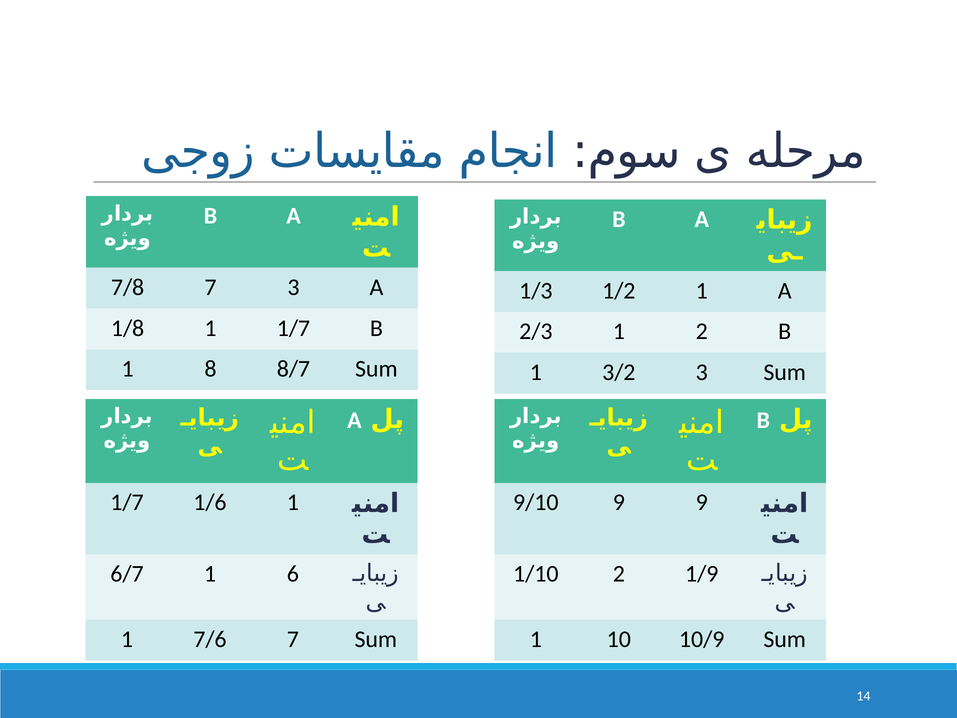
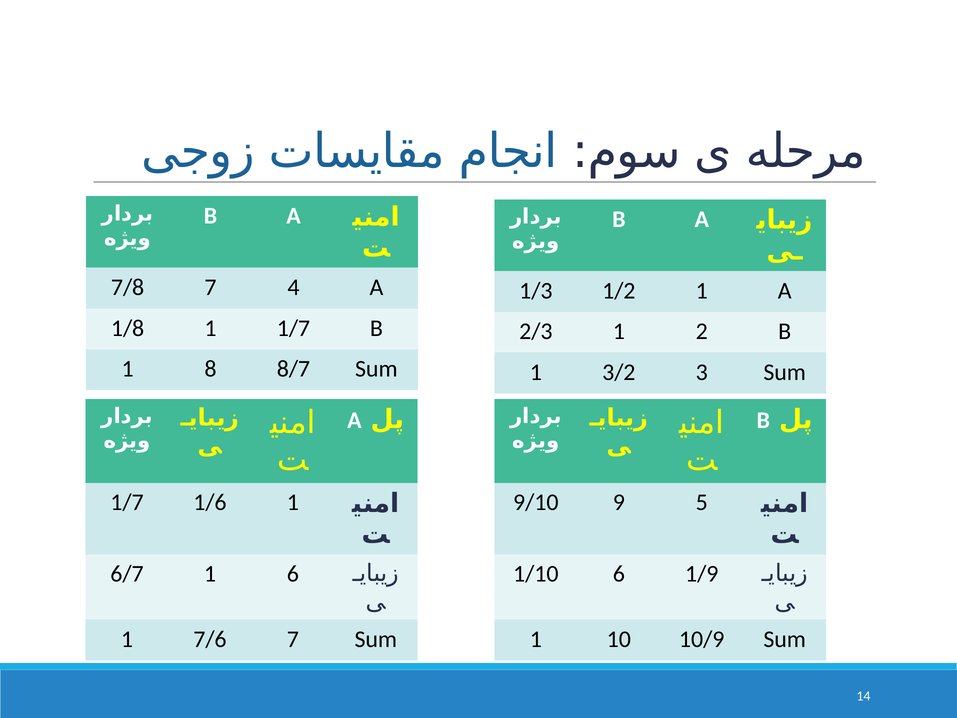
7 3: 3 -> 4 (293, 287)
9 9: 9 -> 5 (702, 502)
1/10 2: 2 -> 6 (619, 574)
